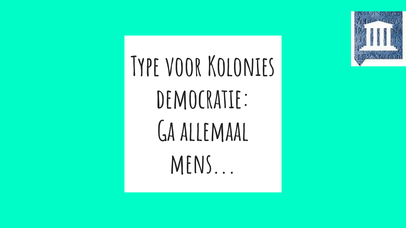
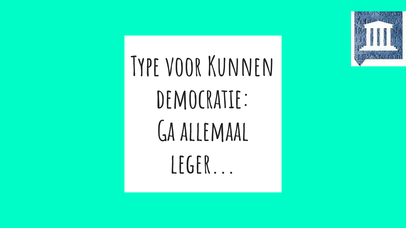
Kolonies: Kolonies -> Kunnen (241, 67)
mens: mens -> leger (203, 165)
